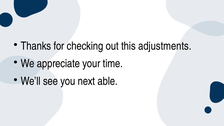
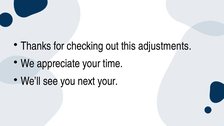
next able: able -> your (108, 81)
